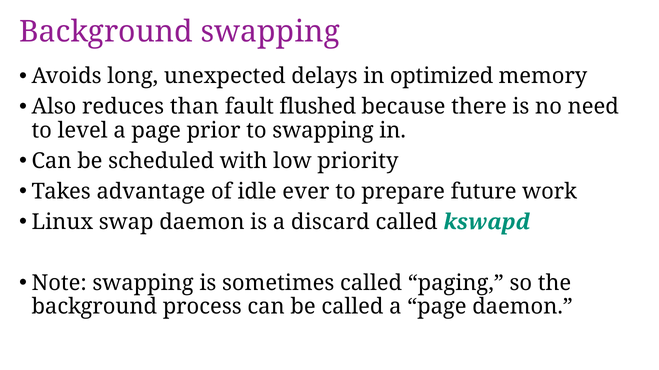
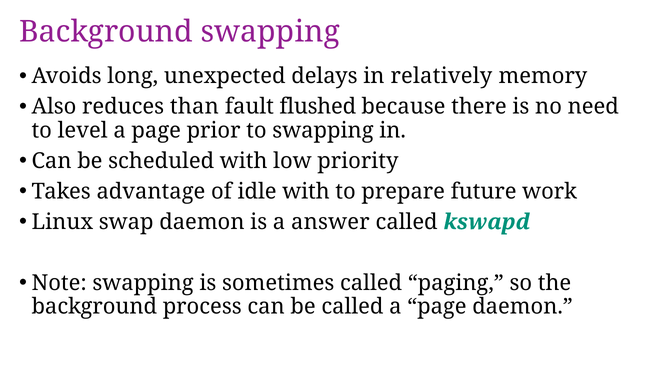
optimized: optimized -> relatively (441, 76)
idle ever: ever -> with (306, 192)
discard: discard -> answer (330, 222)
